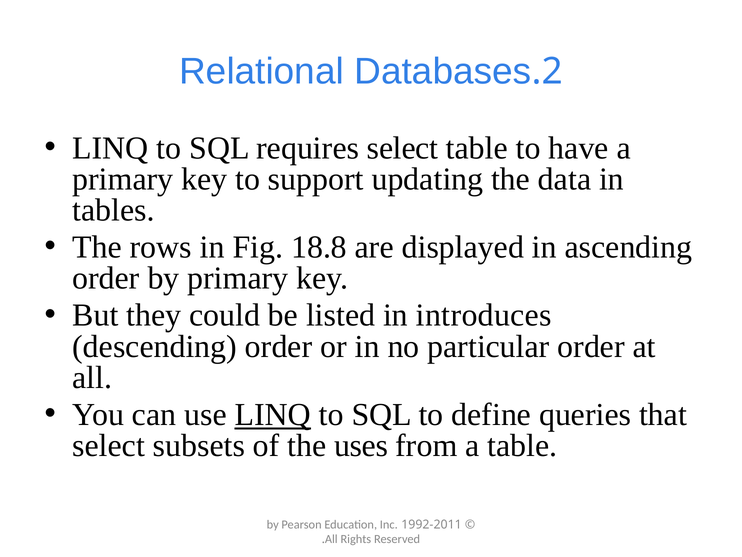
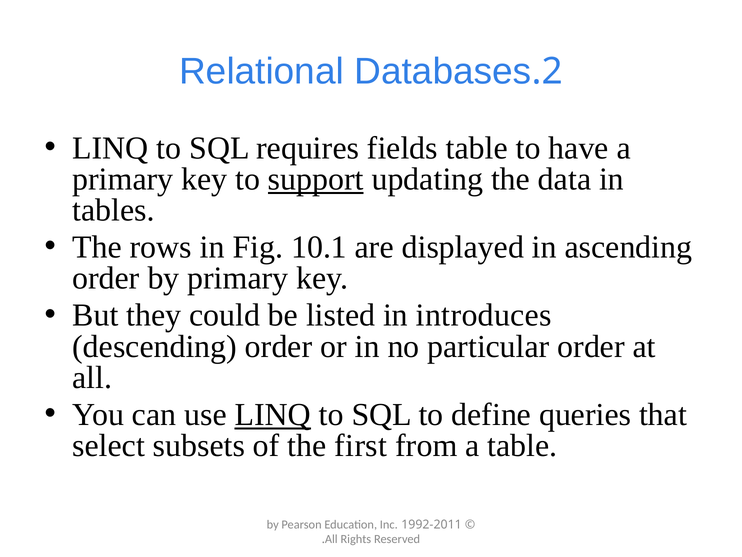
requires select: select -> fields (402, 148)
support underline: none -> present (316, 179)
18.8: 18.8 -> 10.1 (319, 247)
uses: uses -> first (361, 445)
